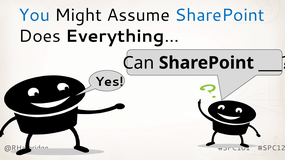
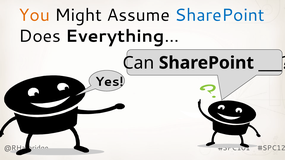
You colour: blue -> orange (34, 15)
